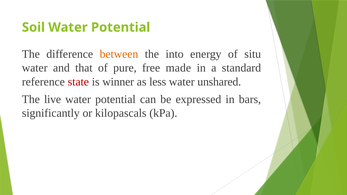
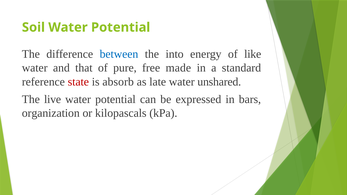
between colour: orange -> blue (119, 54)
situ: situ -> like (253, 54)
winner: winner -> absorb (118, 82)
less: less -> late (158, 82)
significantly: significantly -> organization (51, 113)
